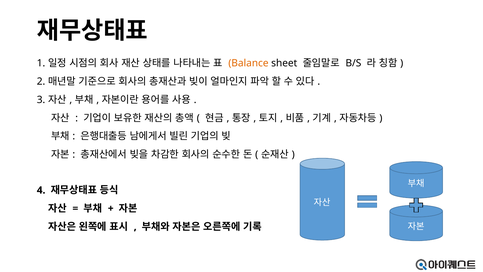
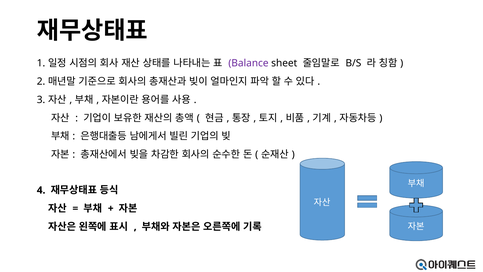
Balance colour: orange -> purple (248, 63)
